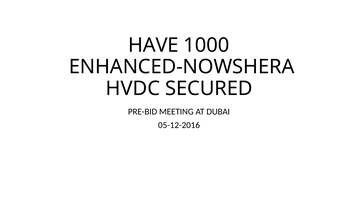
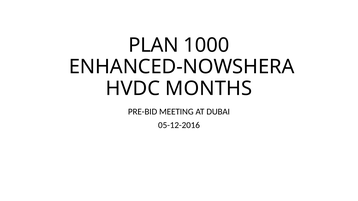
HAVE: HAVE -> PLAN (153, 45)
SECURED: SECURED -> MONTHS (209, 89)
